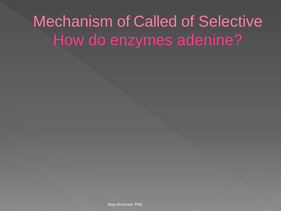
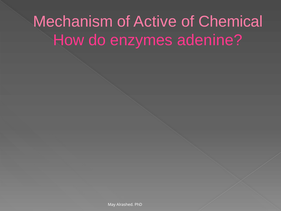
Called: Called -> Active (155, 21)
Selective: Selective -> Chemical (231, 21)
